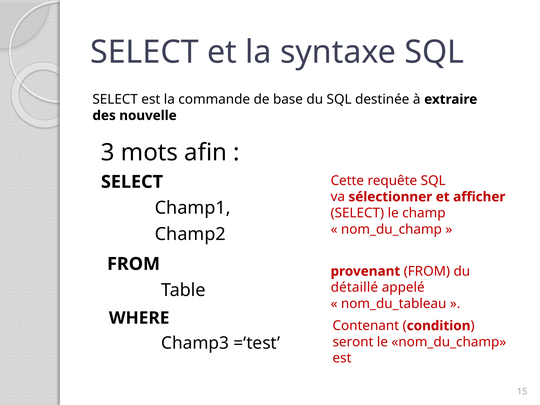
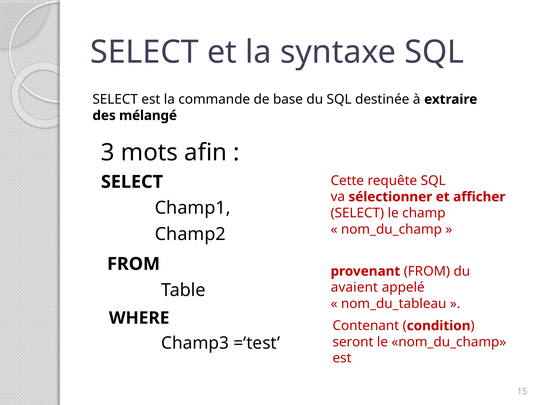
nouvelle: nouvelle -> mélangé (148, 116)
détaillé: détaillé -> avaient (354, 287)
